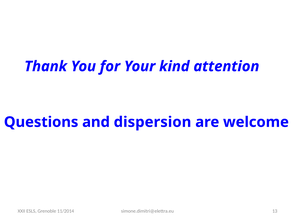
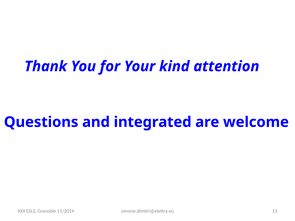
dispersion: dispersion -> integrated (153, 122)
